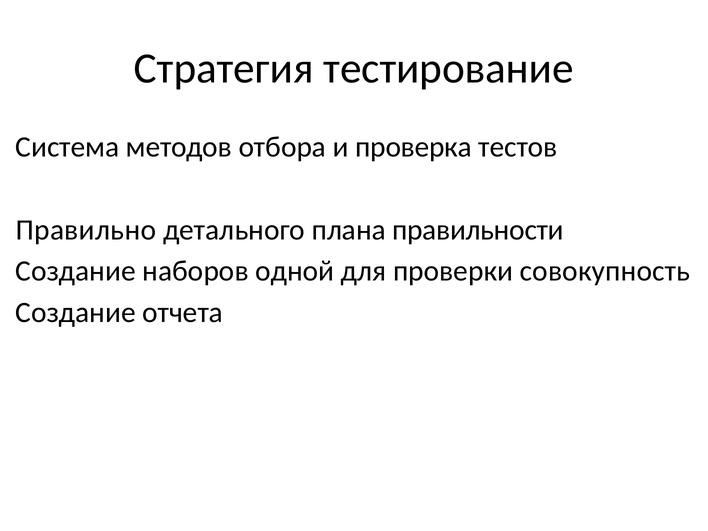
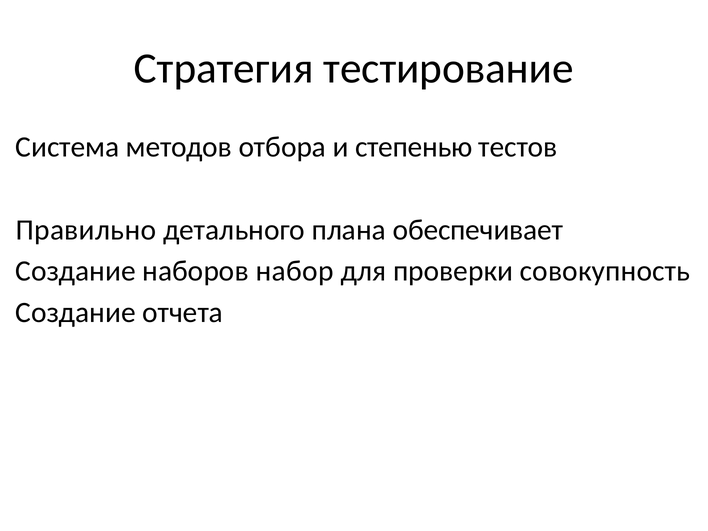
проверка: проверка -> степенью (414, 147)
правильности: правильности -> обеспечивает (478, 230)
одной: одной -> набор (295, 271)
